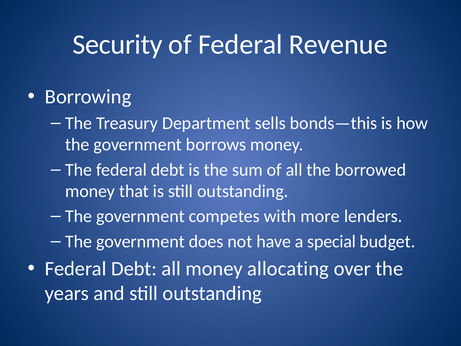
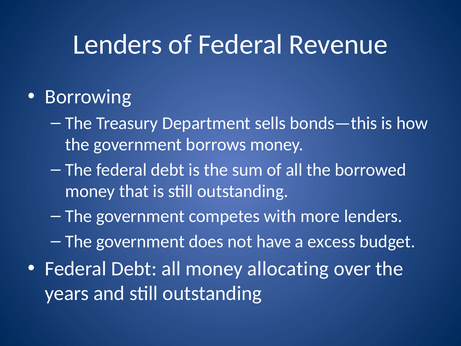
Security: Security -> Lenders (117, 45)
special: special -> excess (331, 241)
